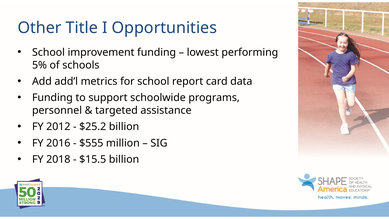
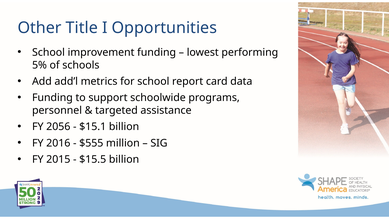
2012: 2012 -> 2056 (58, 127)
$25.2: $25.2 -> $15.1 (93, 127)
2018: 2018 -> 2015 (58, 159)
